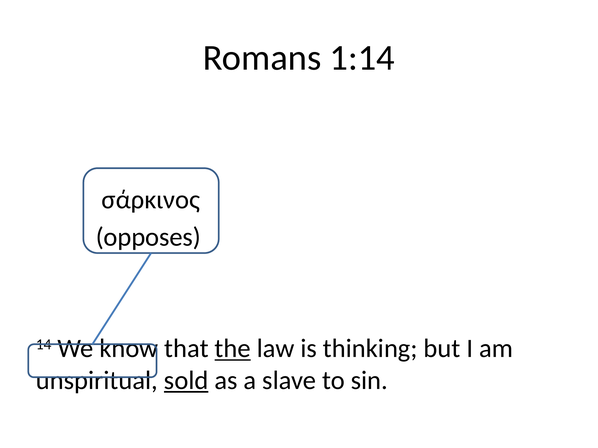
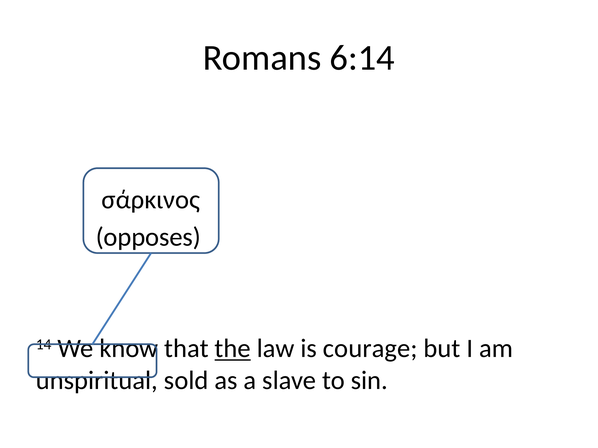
1:14: 1:14 -> 6:14 (362, 58)
thinking: thinking -> courage (370, 349)
sold underline: present -> none (186, 381)
